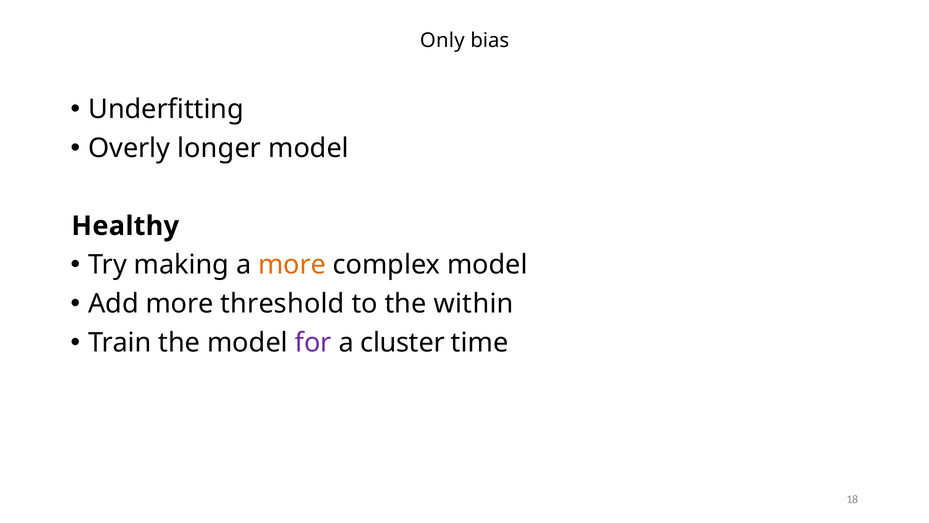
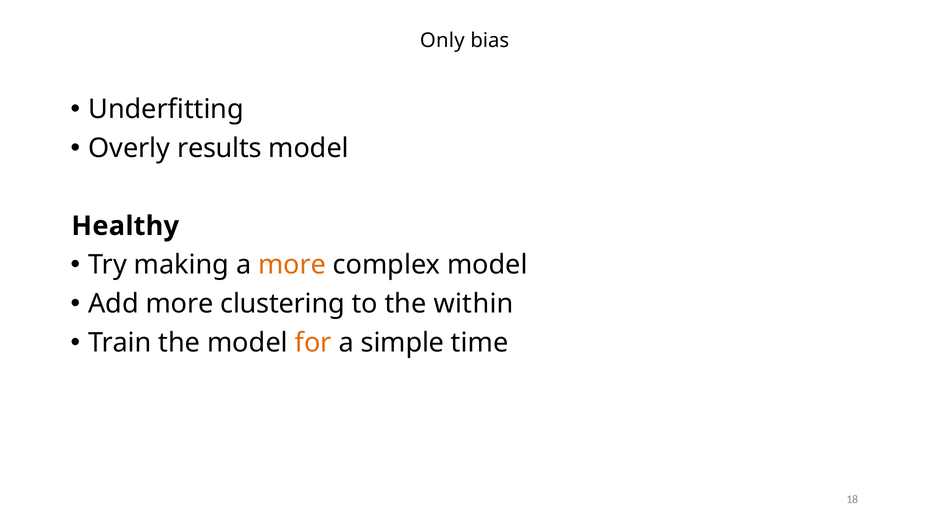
longer: longer -> results (219, 148)
threshold: threshold -> clustering (283, 304)
for colour: purple -> orange (313, 343)
cluster: cluster -> simple (402, 343)
